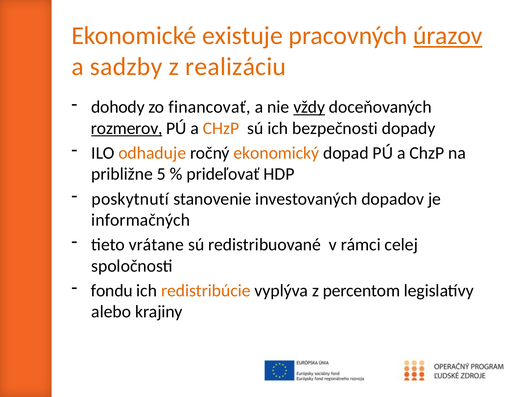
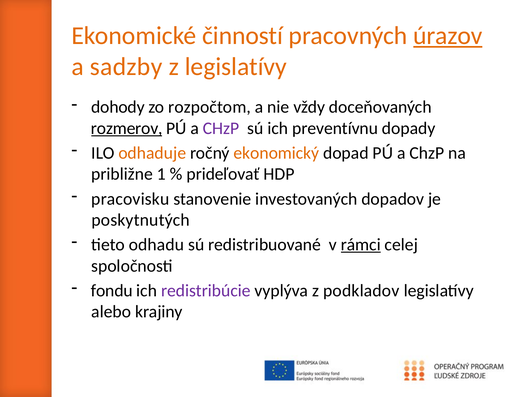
existuje: existuje -> činností (243, 36)
z realizáciu: realizáciu -> legislatívy (236, 67)
financovať: financovať -> rozpočtom (210, 107)
vždy underline: present -> none (309, 107)
CHzP colour: orange -> purple (221, 128)
bezpečnosti: bezpečnosti -> preventívnu (335, 128)
5: 5 -> 1 (161, 174)
poskytnutí: poskytnutí -> pracovisku (130, 199)
informačných: informačných -> poskytnutých (141, 220)
vrátane: vrátane -> odhadu (156, 245)
rámci underline: none -> present (361, 245)
redistribúcie colour: orange -> purple (206, 290)
percentom: percentom -> podkladov (361, 290)
